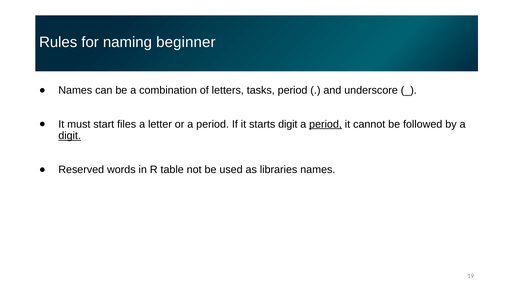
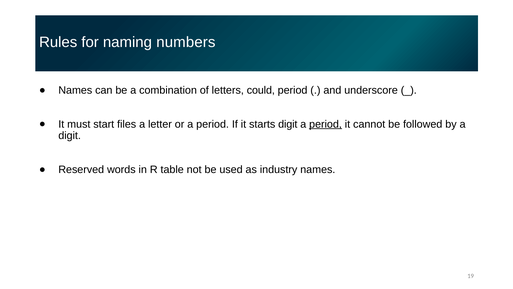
beginner: beginner -> numbers (186, 42)
tasks: tasks -> could (261, 90)
digit underline: present -> none (70, 136)
libraries: libraries -> industry (279, 169)
